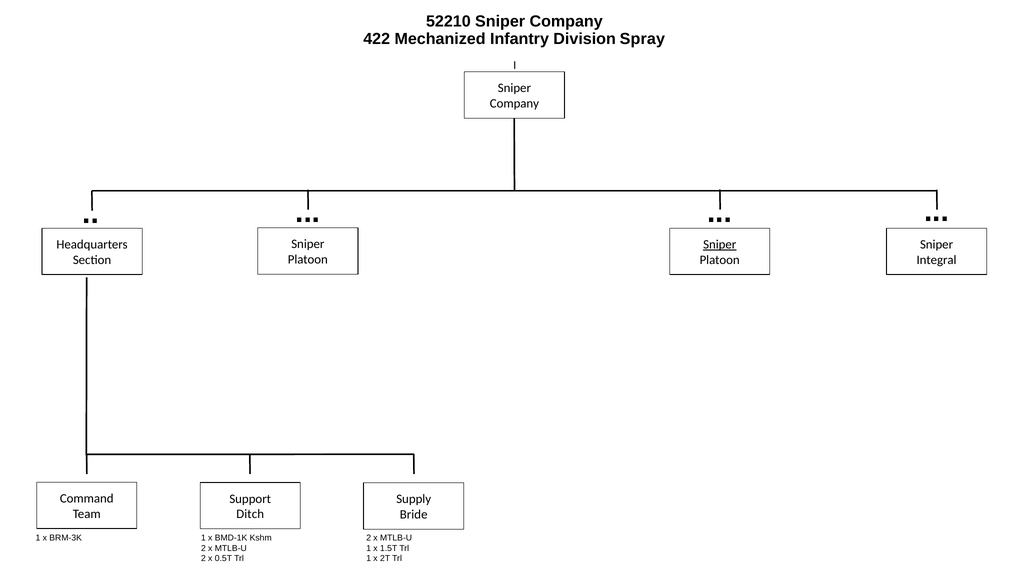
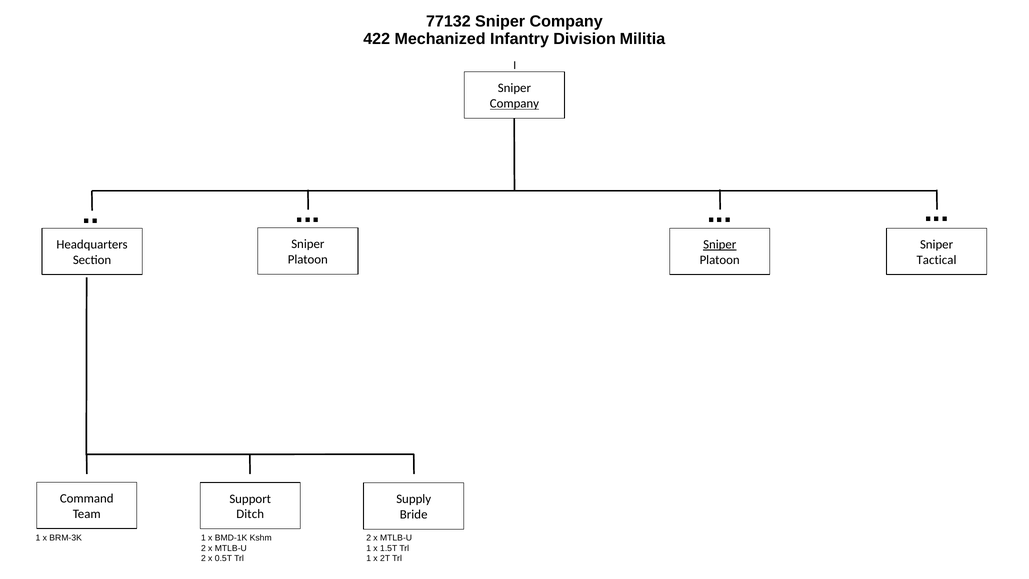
52210: 52210 -> 77132 (448, 22)
Spray: Spray -> Militia (642, 39)
Company underline: none -> present (514, 104)
Integral: Integral -> Tactical (936, 260)
